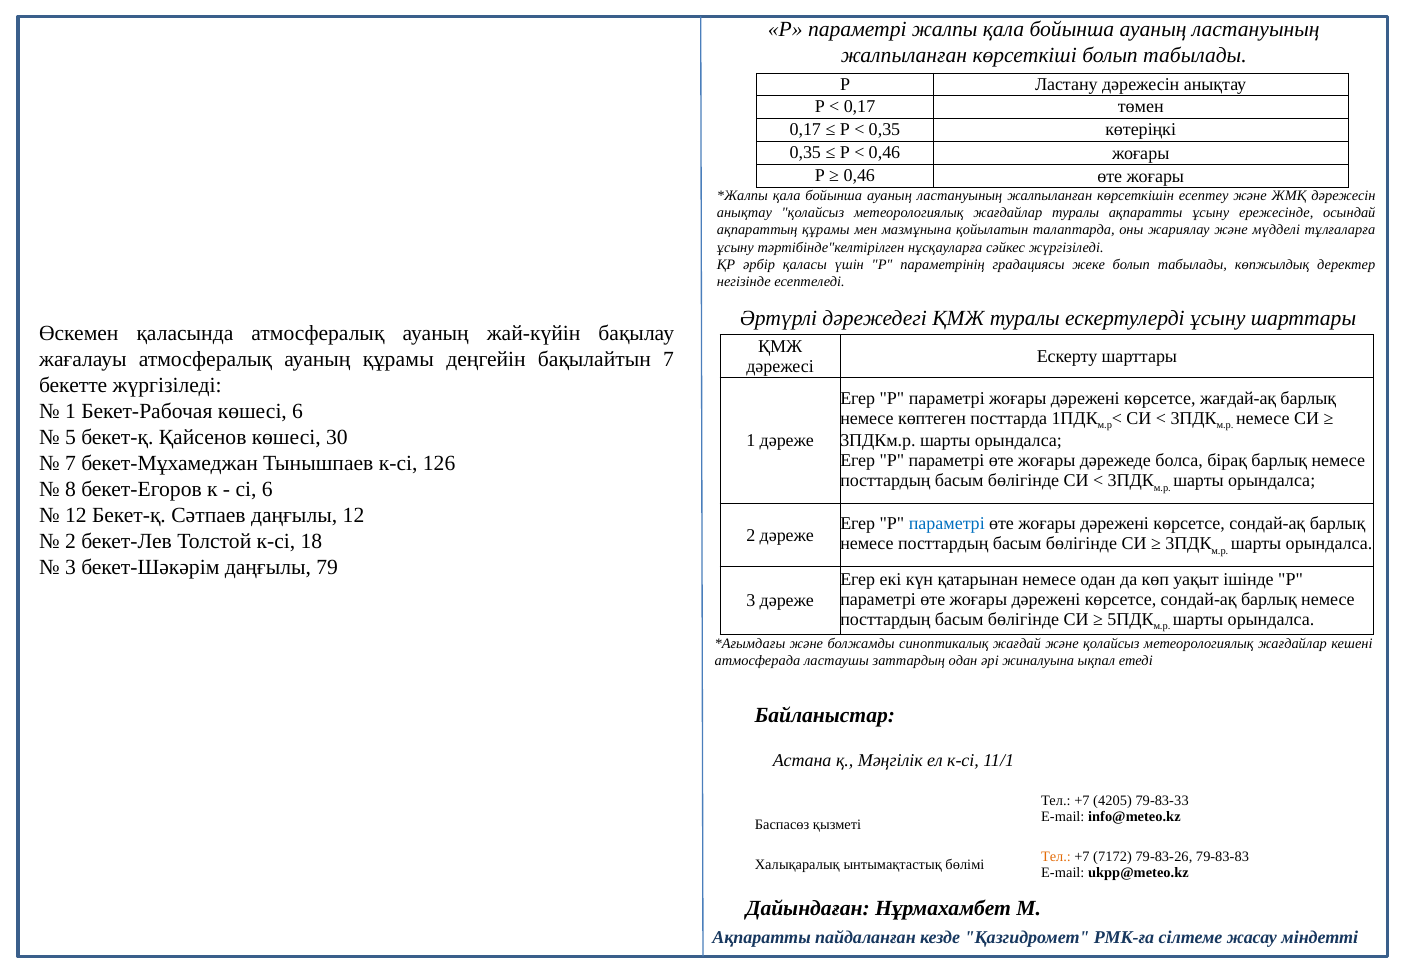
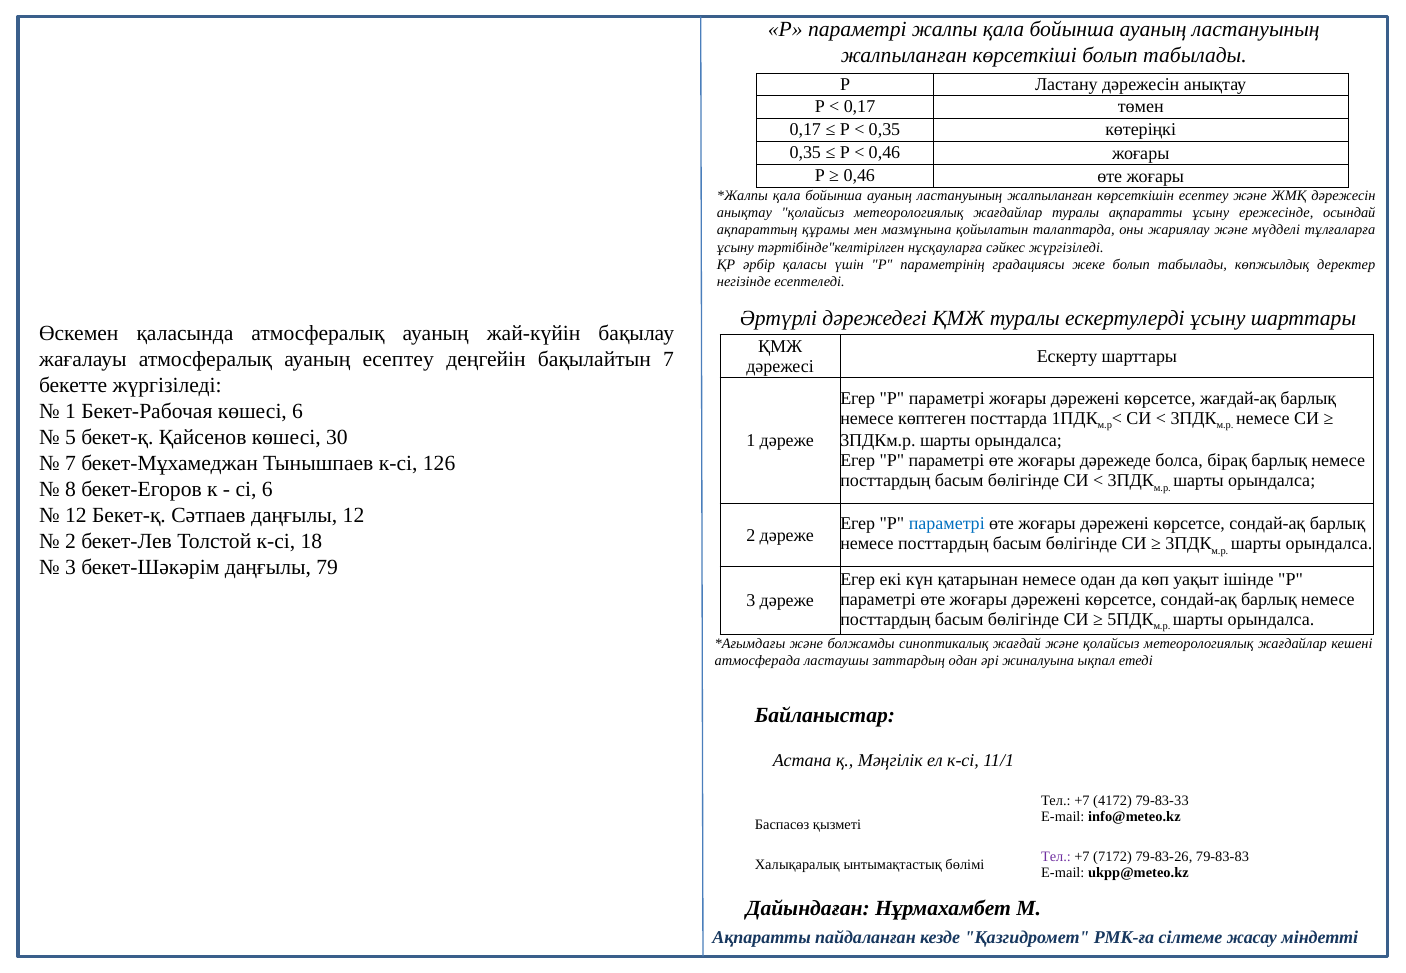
ауаның құрамы: құрамы -> есептеу (398, 360)
4205: 4205 -> 4172 (1113, 801)
Тел colour: orange -> purple (1056, 857)
